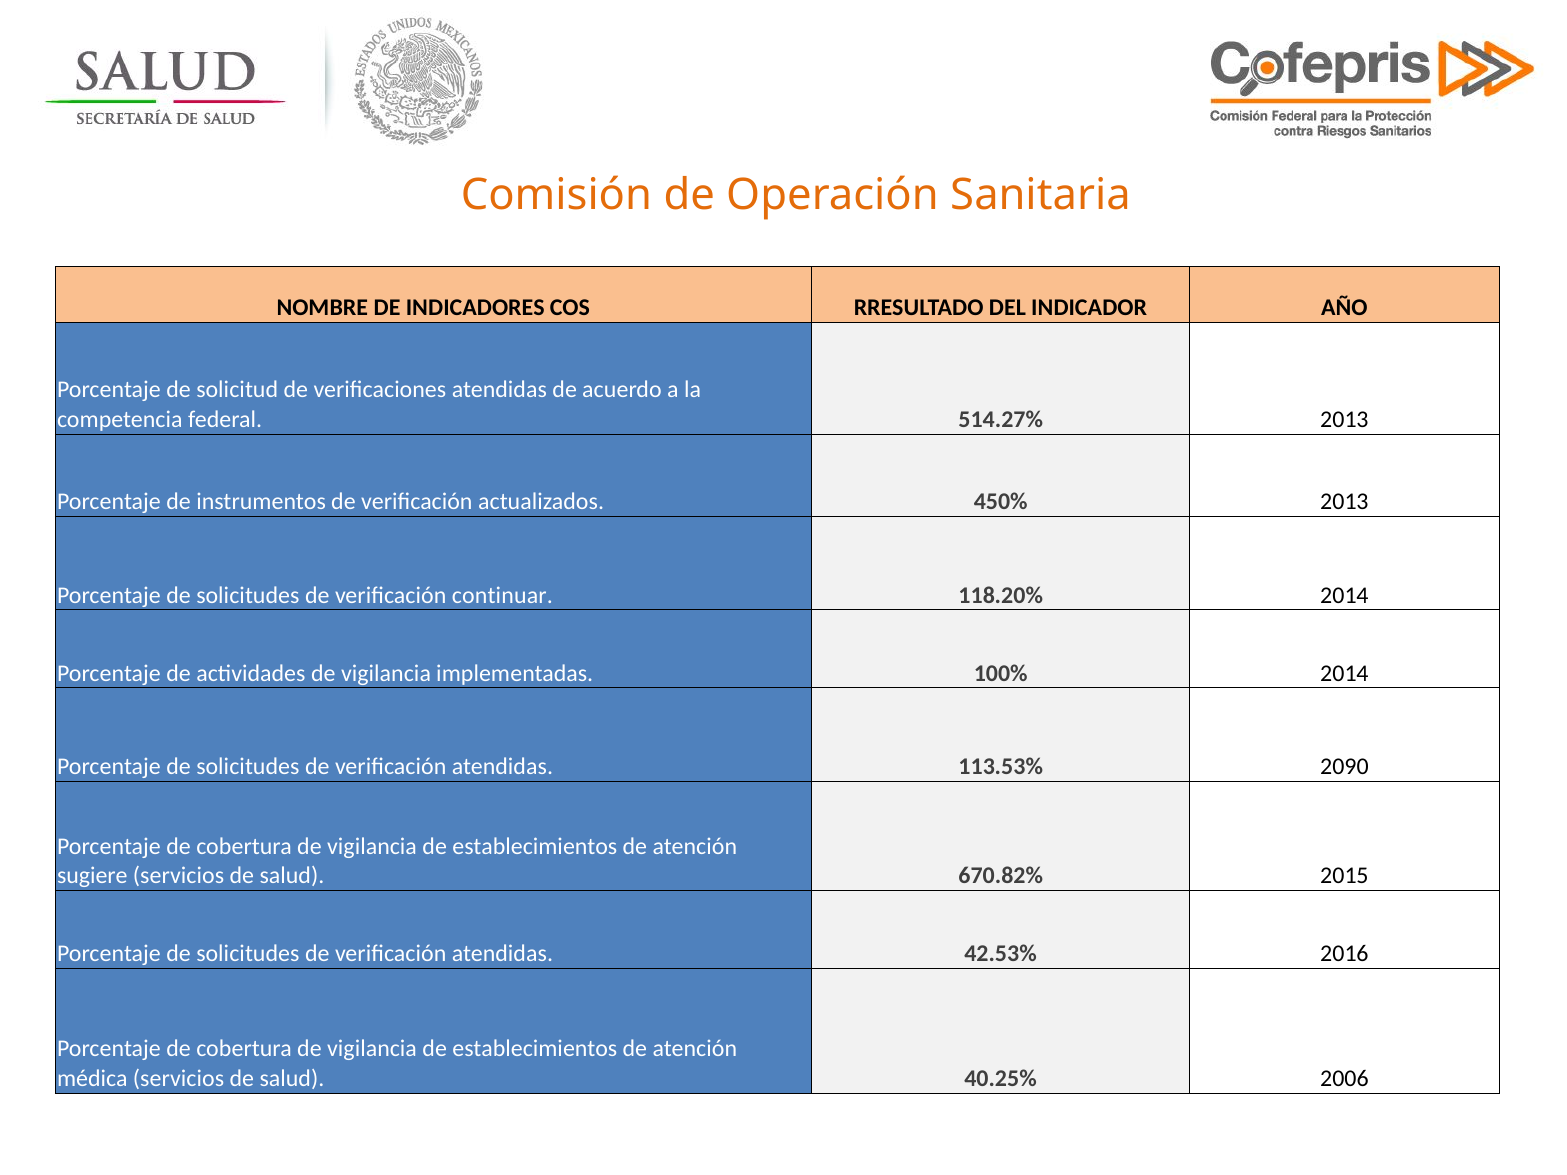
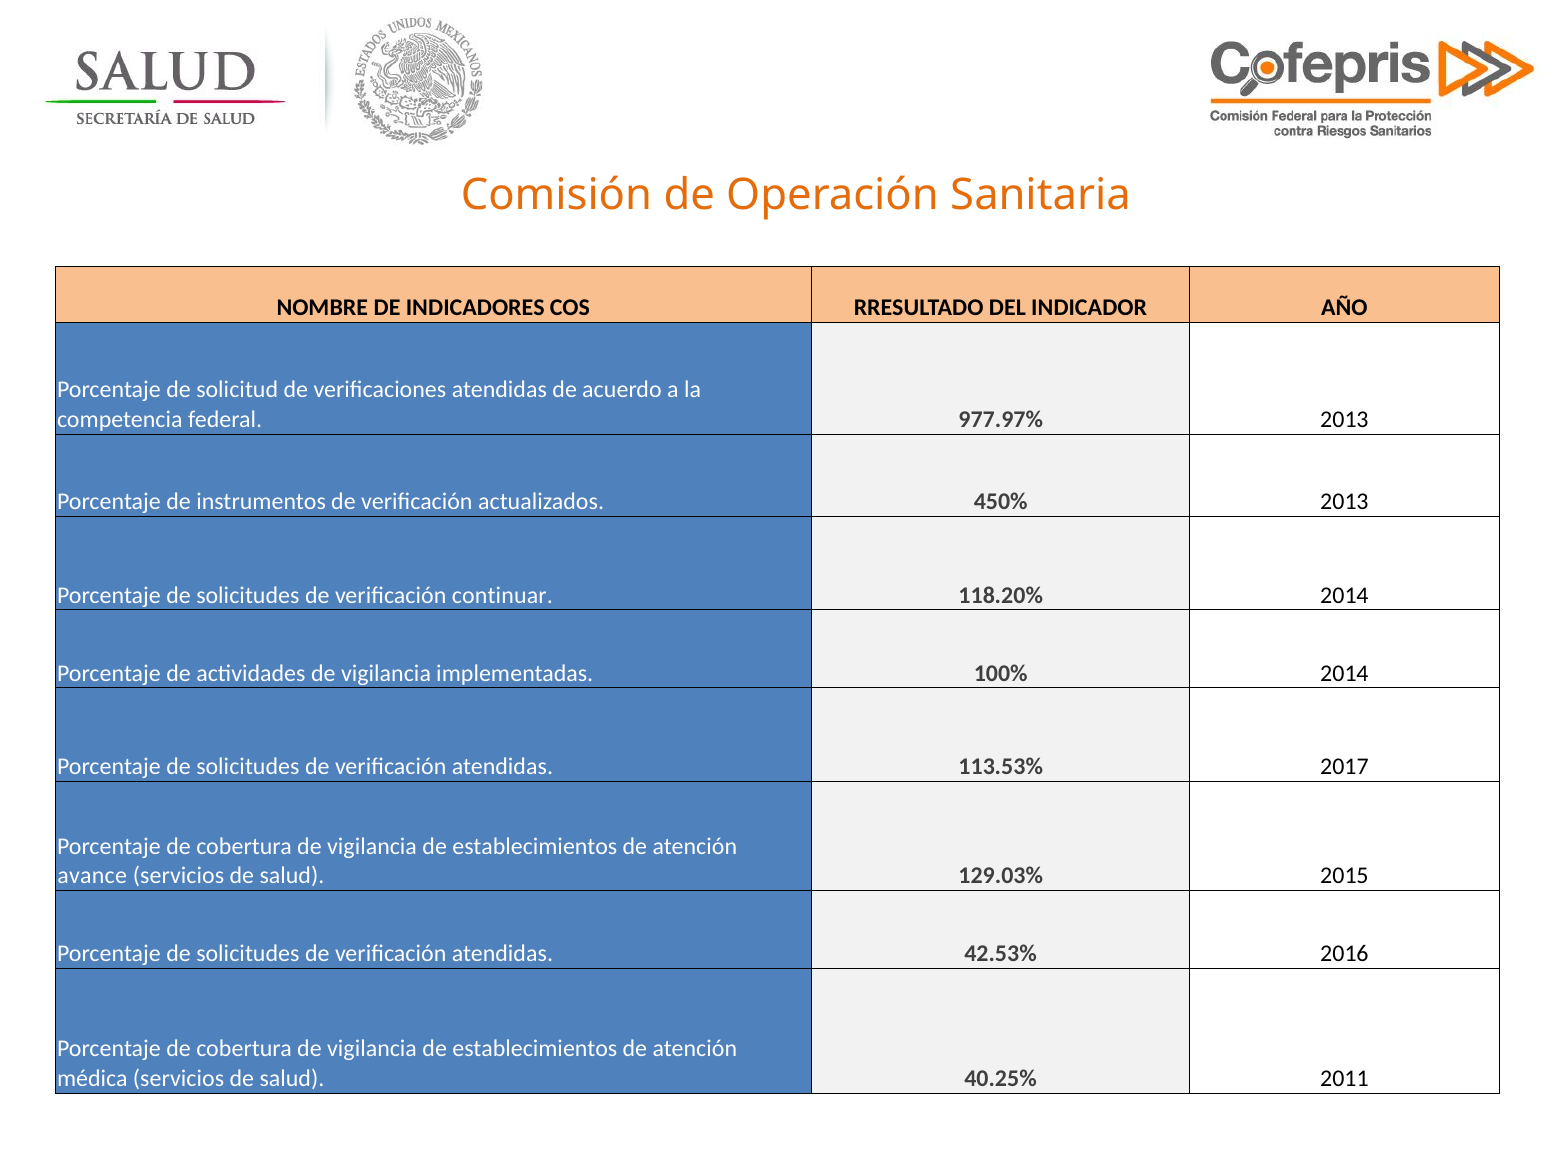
514.27%: 514.27% -> 977.97% (1001, 420)
2090: 2090 -> 2017 (1344, 767)
sugiere: sugiere -> avance (92, 876)
670.82%: 670.82% -> 129.03% (1001, 876)
2006: 2006 -> 2011 (1344, 1079)
